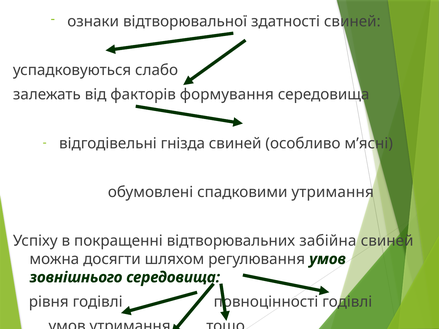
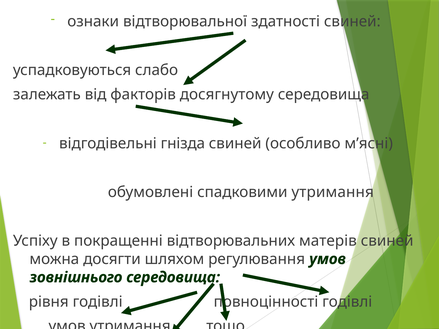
формування: формування -> досягнутому (227, 95)
забійна: забійна -> матерів (328, 241)
